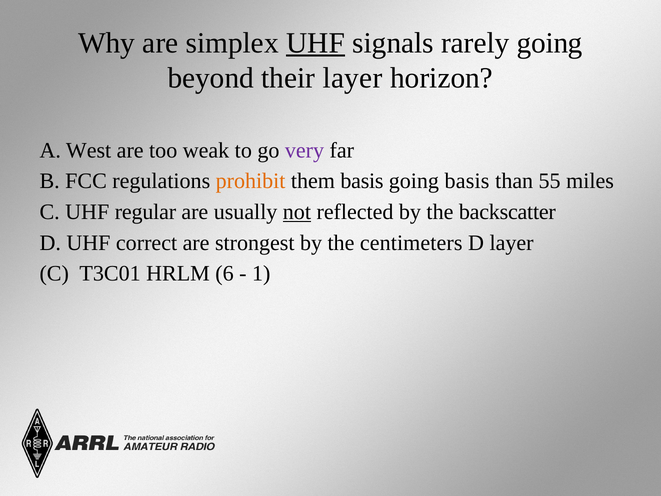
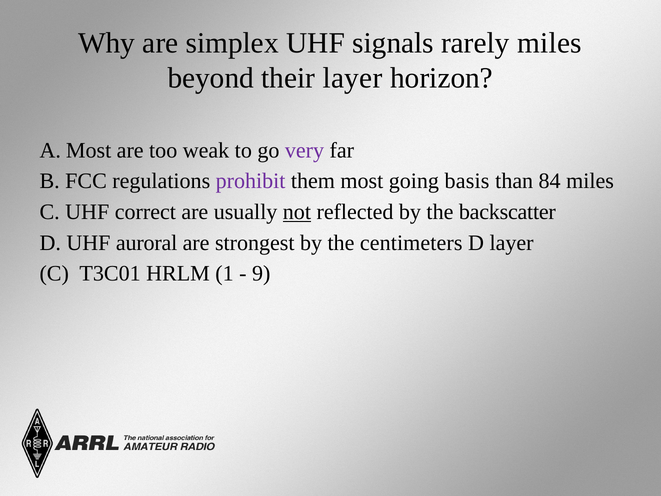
UHF underline: present -> none (315, 43)
rarely going: going -> miles (549, 43)
A West: West -> Most (89, 150)
prohibit colour: orange -> purple (251, 181)
them basis: basis -> most (362, 181)
55: 55 -> 84 (550, 181)
regular: regular -> correct (145, 212)
correct: correct -> auroral (147, 243)
6: 6 -> 1 (225, 274)
1: 1 -> 9 (261, 274)
